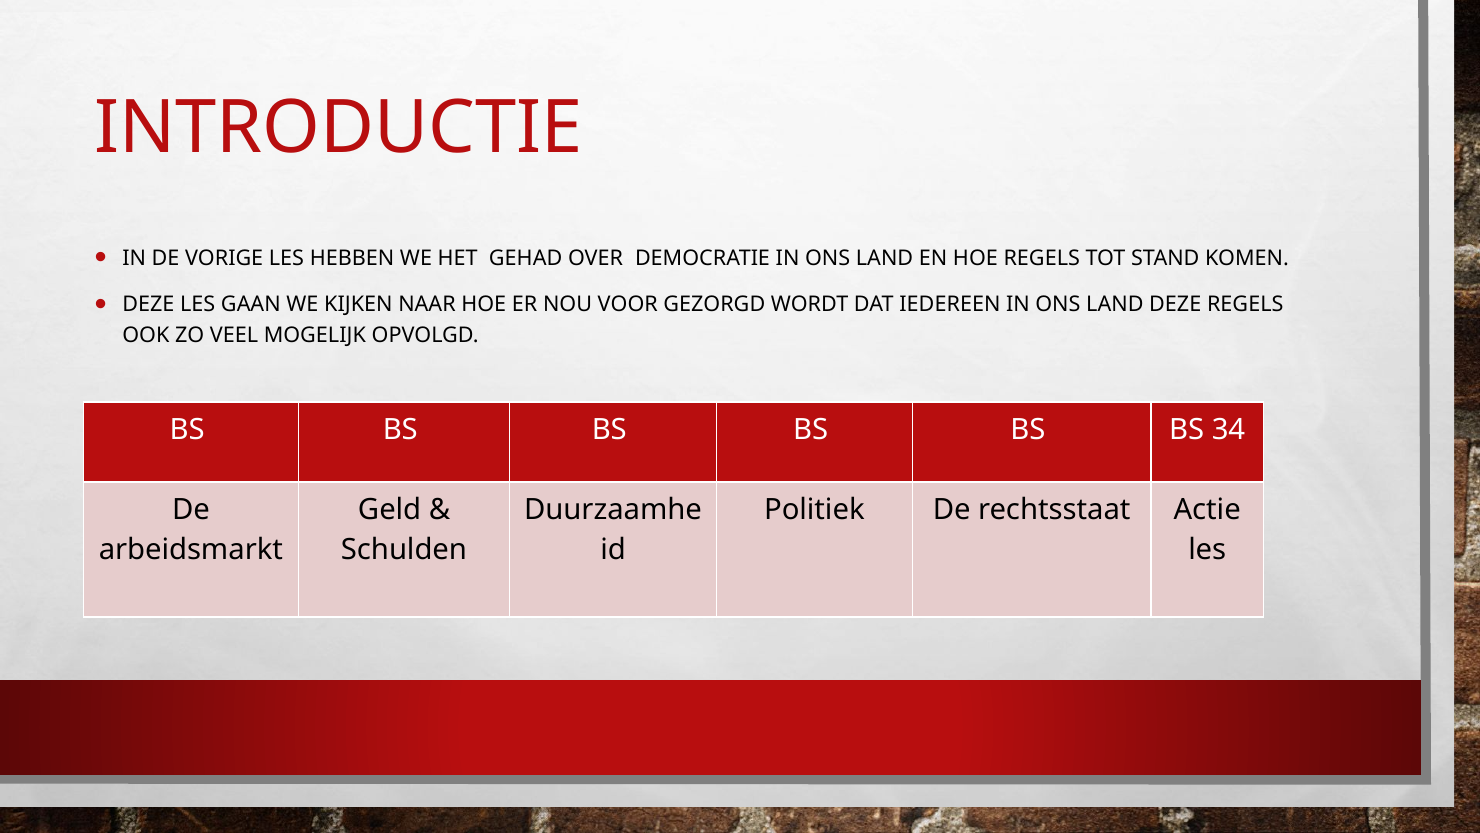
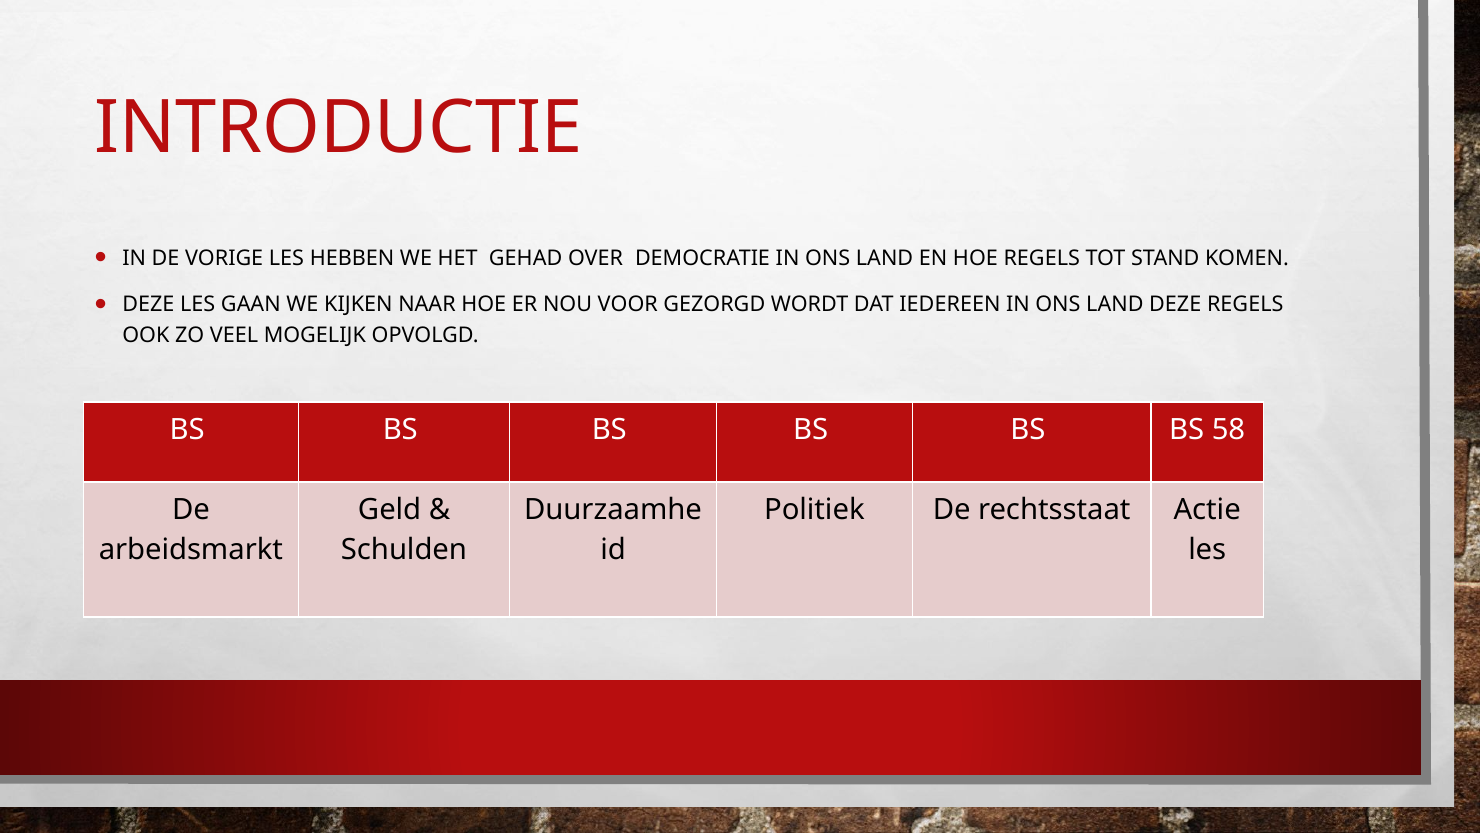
34: 34 -> 58 (1228, 429)
